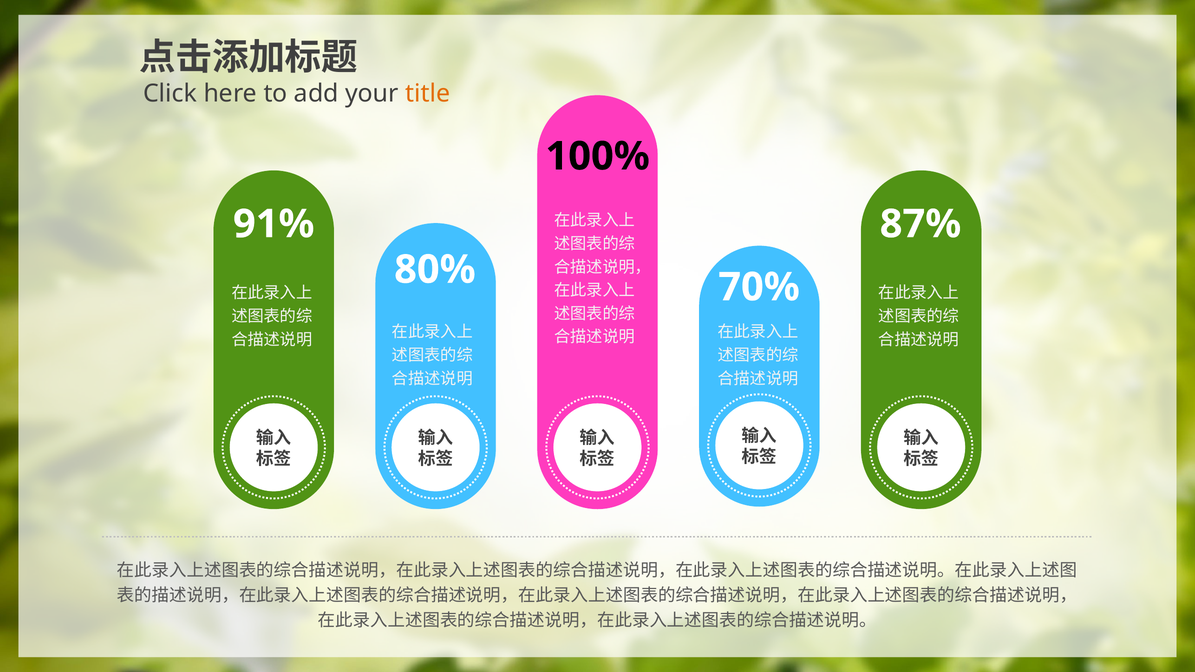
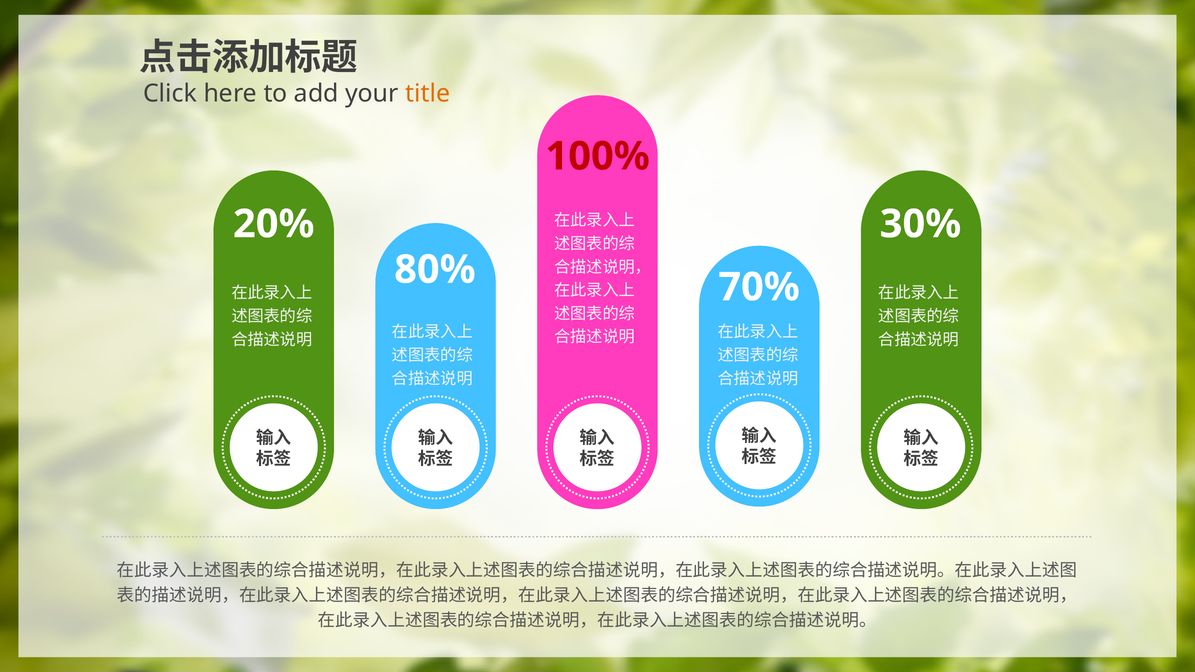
100% colour: black -> red (598, 156)
91%: 91% -> 20% (274, 224)
87%: 87% -> 30% (920, 224)
